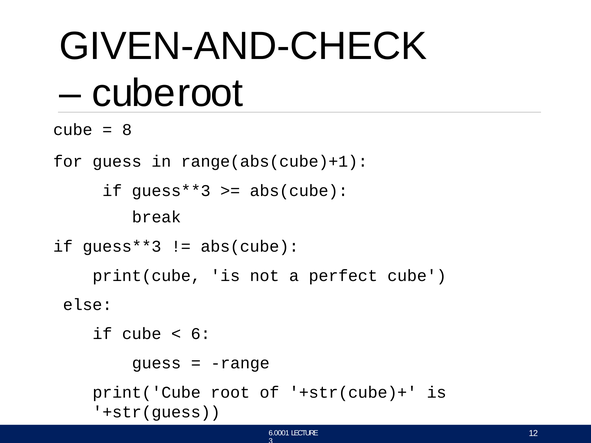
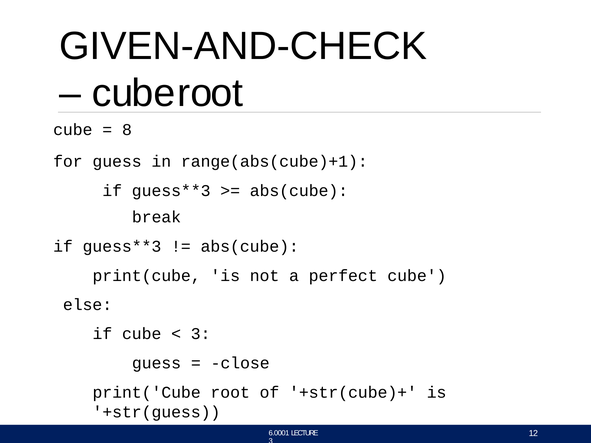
6: 6 -> 3 (201, 334)
range: range -> close (240, 363)
